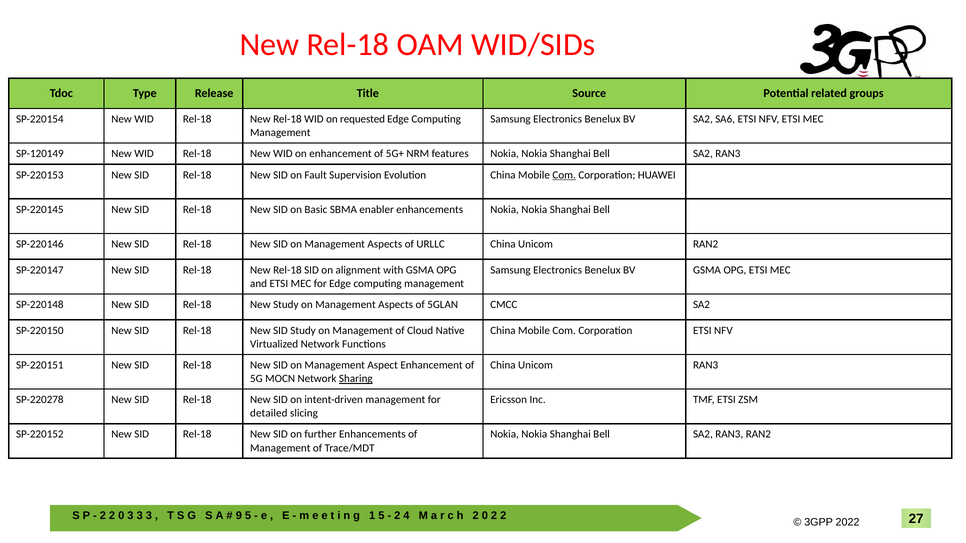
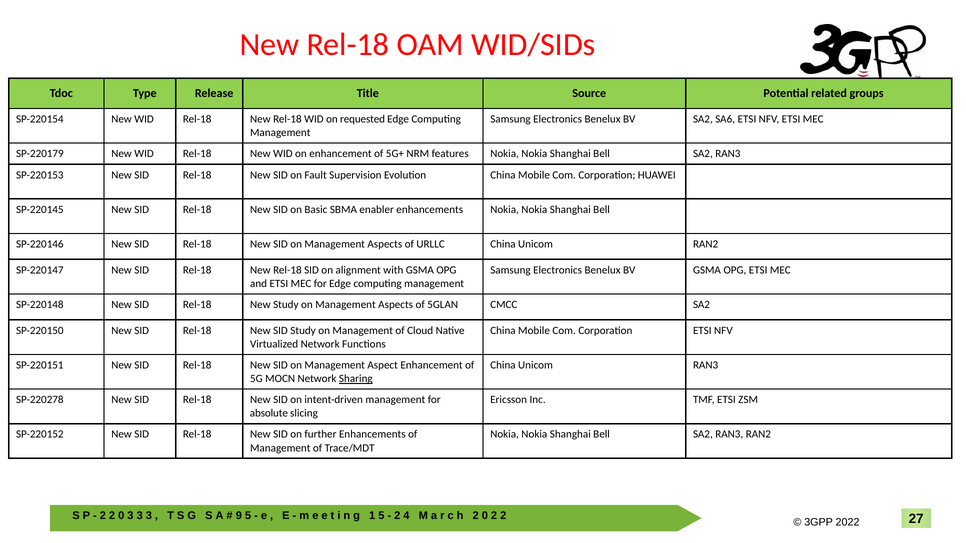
SP-120149: SP-120149 -> SP-220179 (40, 154)
Com underline: present -> none (564, 175)
detailed: detailed -> absolute (269, 414)
